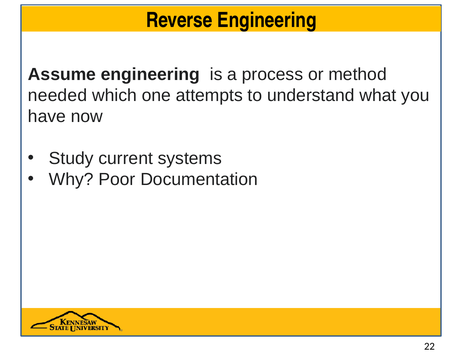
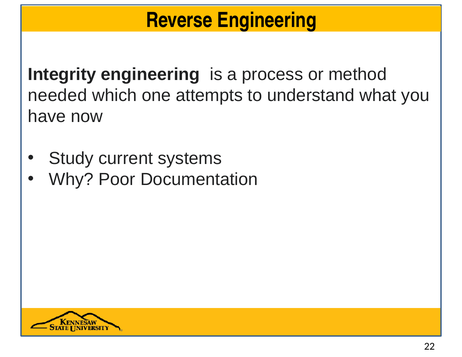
Assume: Assume -> Integrity (62, 74)
